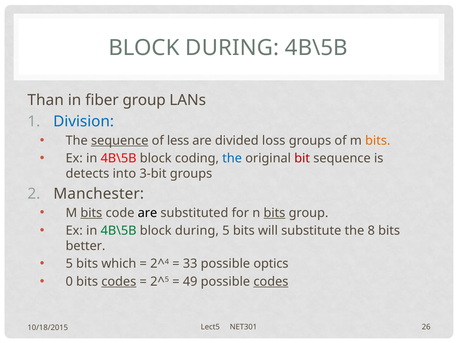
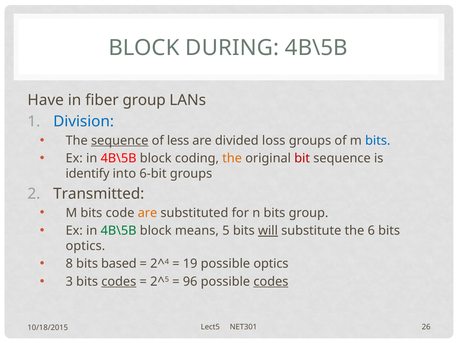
Than: Than -> Have (46, 100)
bits colour: orange -> blue (378, 141)
the colour: blue -> orange (232, 159)
detects: detects -> identify (88, 174)
3-bit: 3-bit -> 6-bit (153, 174)
Manchester: Manchester -> Transmitted (99, 194)
bits underline: present -> none (91, 213)
are colour: black -> orange (147, 213)
bits underline: present -> none (274, 213)
during: during -> means (197, 231)
will underline: none -> present (268, 231)
8: 8 -> 6 (371, 231)
better: better -> optics (85, 246)
5: 5 -> 8 (69, 264)
which: which -> based (119, 264)
33: 33 -> 19 (190, 264)
0: 0 -> 3 (69, 282)
49: 49 -> 96 (190, 282)
